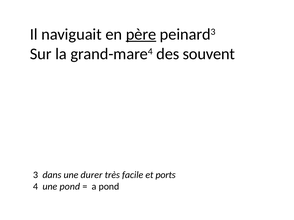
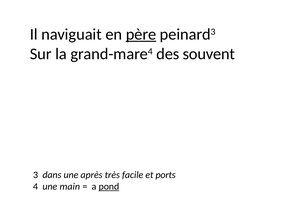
durer: durer -> après (92, 175)
une pond: pond -> main (70, 187)
pond underline: none -> present (109, 187)
